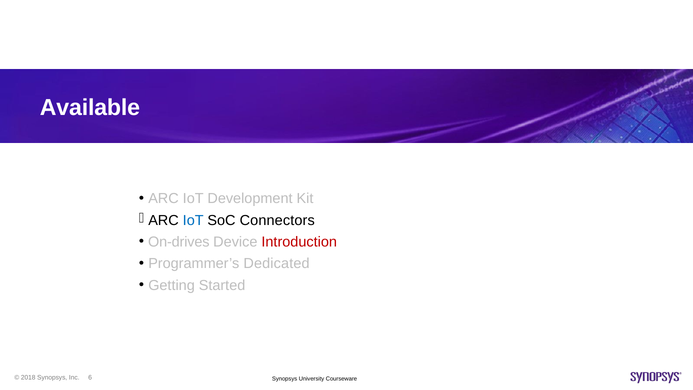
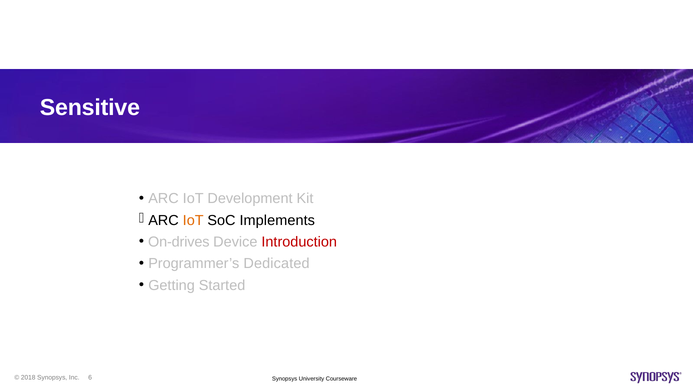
Available: Available -> Sensitive (90, 108)
IoT colour: blue -> orange (193, 220)
Connectors: Connectors -> Implements (277, 220)
